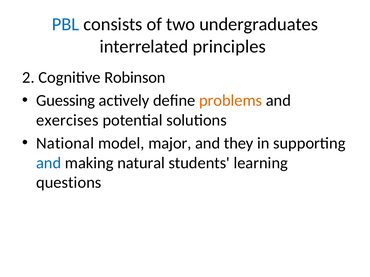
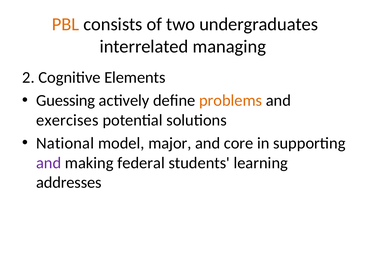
PBL colour: blue -> orange (66, 24)
principles: principles -> managing (229, 47)
Robinson: Robinson -> Elements (135, 78)
they: they -> core (239, 143)
and colour: blue -> purple (49, 163)
natural: natural -> federal (141, 163)
questions: questions -> addresses (69, 183)
